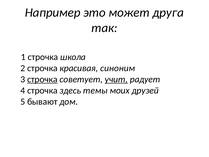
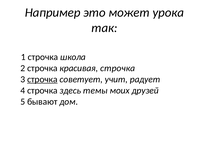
друга: друга -> урока (168, 13)
красивая синоним: синоним -> строчка (118, 68)
учит underline: present -> none (116, 79)
